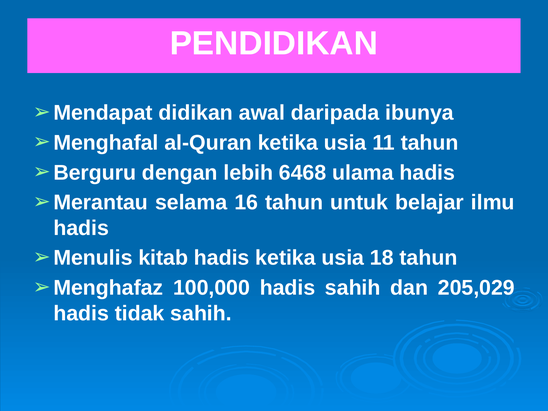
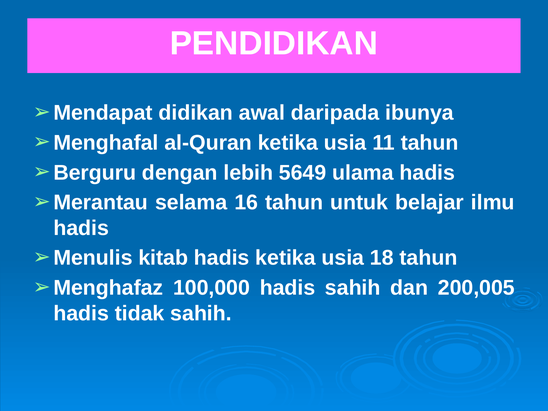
6468: 6468 -> 5649 (303, 173)
205,029: 205,029 -> 200,005 (476, 288)
